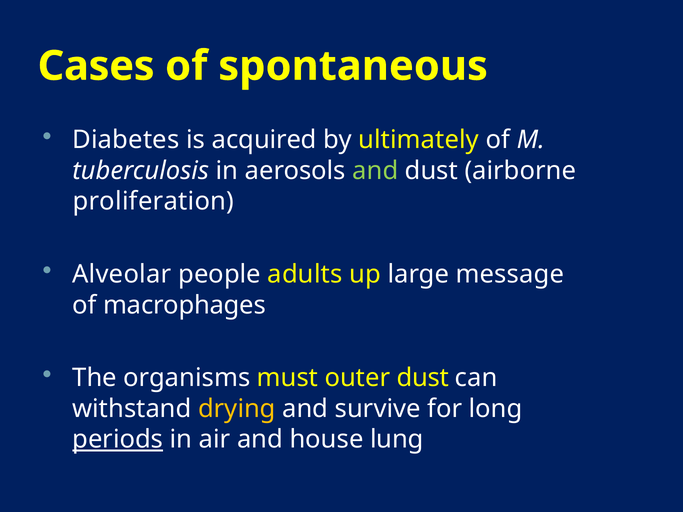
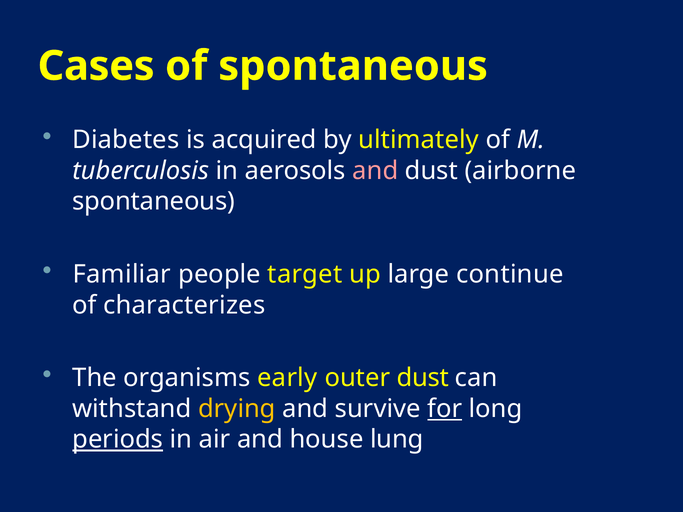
and colour: light green -> pink (375, 171)
proliferation: proliferation -> spontaneous (154, 202)
Alveolar: Alveolar -> Familiar (122, 275)
adults: adults -> target (305, 275)
message: message -> continue (510, 275)
macrophages: macrophages -> characterizes (184, 305)
must: must -> early (287, 378)
for underline: none -> present (445, 409)
